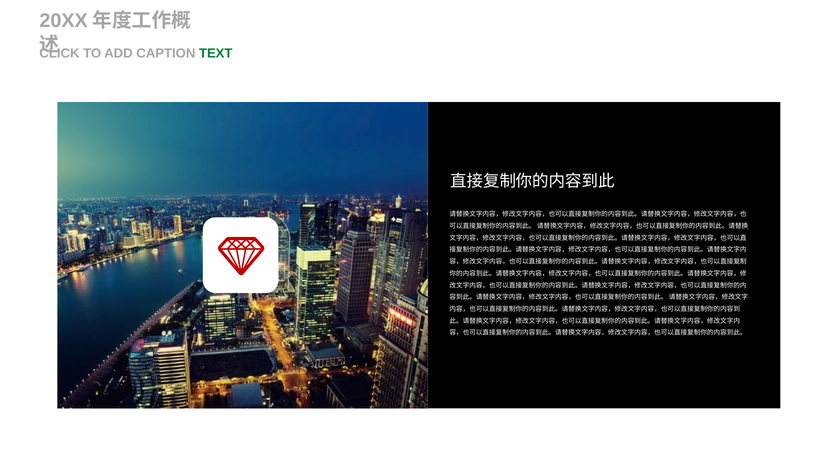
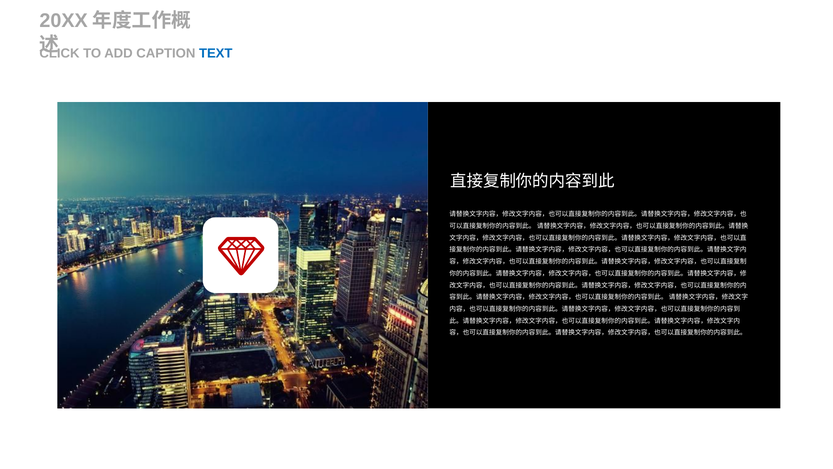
TEXT colour: green -> blue (216, 53)
